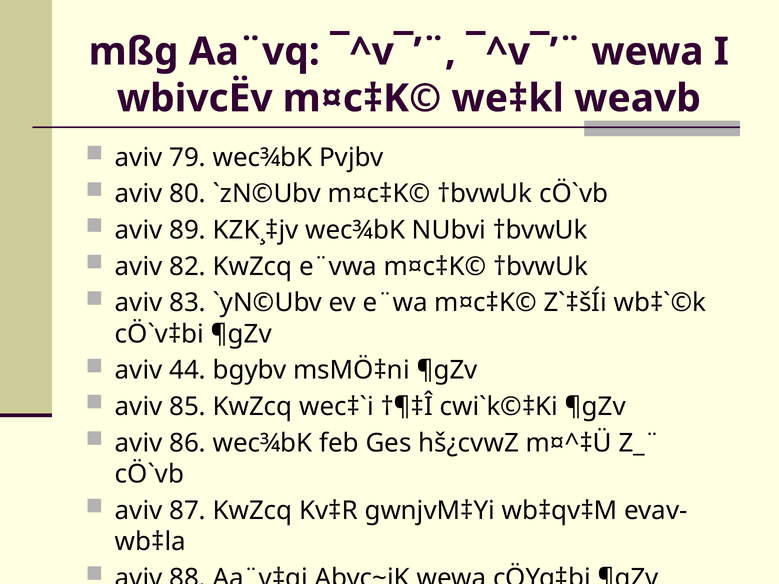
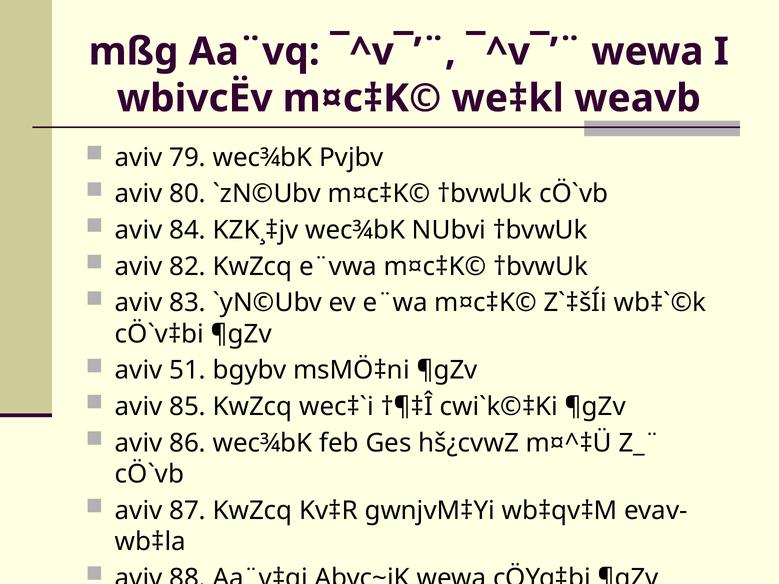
89: 89 -> 84 (188, 230)
44: 44 -> 51 (188, 371)
